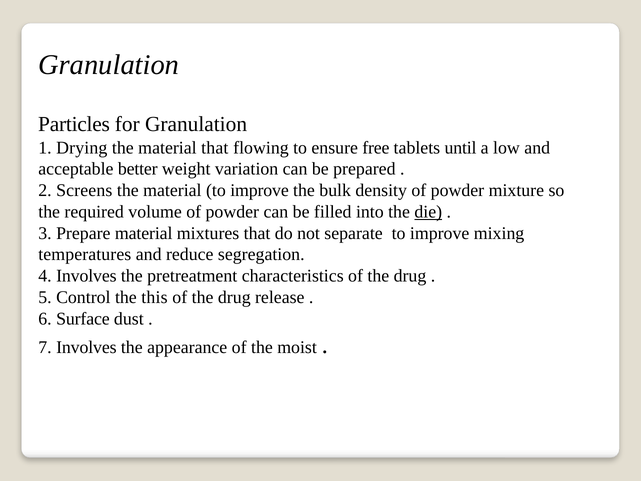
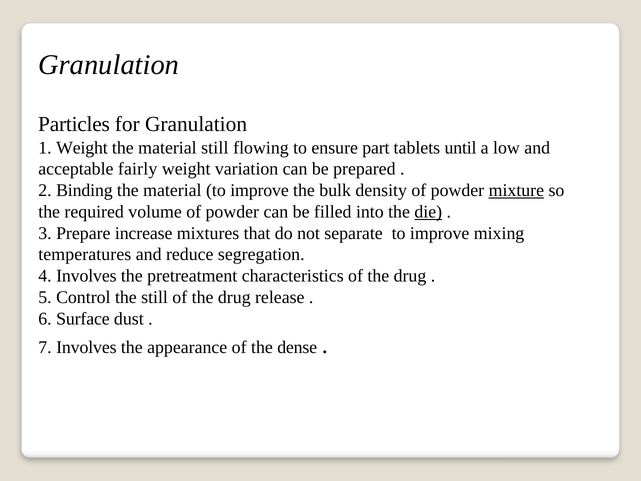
1 Drying: Drying -> Weight (82, 148)
material that: that -> still (215, 148)
free: free -> part (376, 148)
better: better -> fairly (138, 169)
Screens: Screens -> Binding (84, 190)
mixture underline: none -> present (516, 190)
Prepare material: material -> increase (144, 233)
the this: this -> still (155, 297)
moist: moist -> dense (297, 347)
